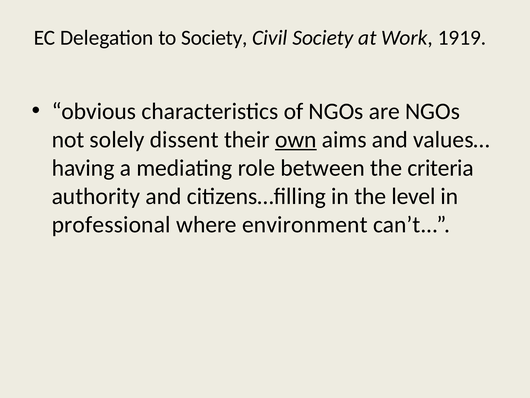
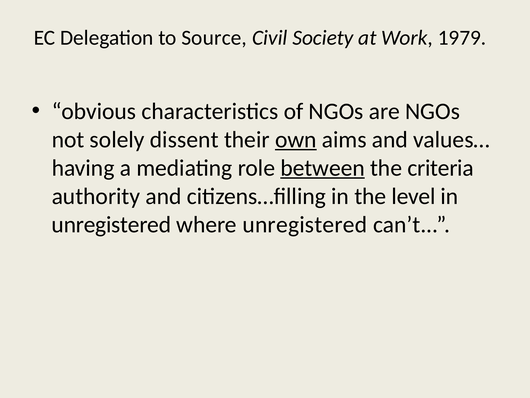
to Society: Society -> Source (214, 38)
1919: 1919 -> 1979 (462, 38)
between underline: none -> present (323, 168)
professional: professional -> unregistered (111, 224)
where environment: environment -> unregistered (305, 224)
